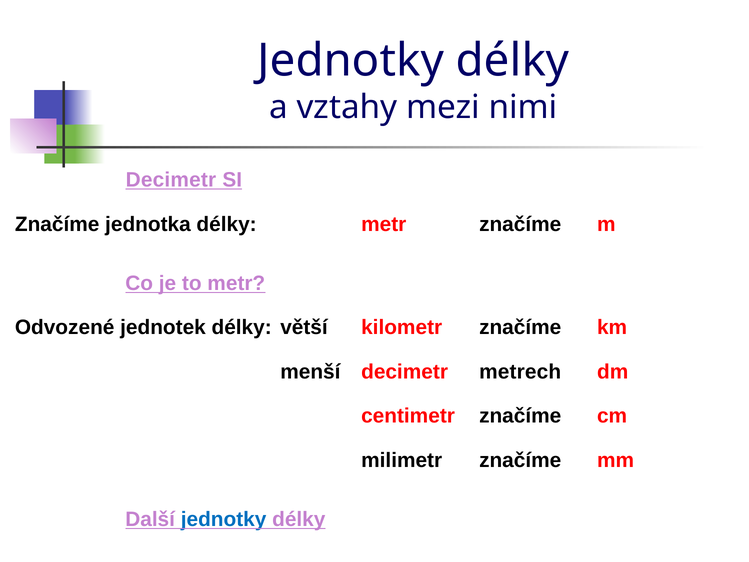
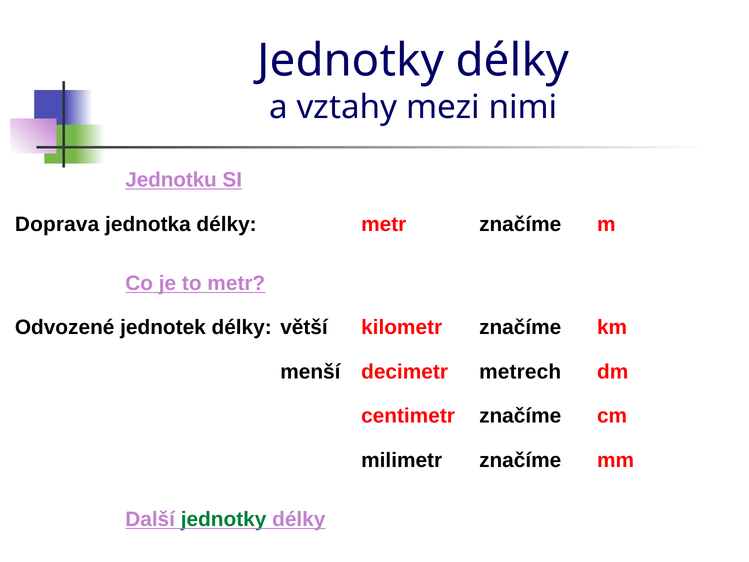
Decimetr: Decimetr -> Jednotku (171, 180)
Značíme: Značíme -> Doprava (57, 224)
jednotky colour: blue -> green (224, 519)
